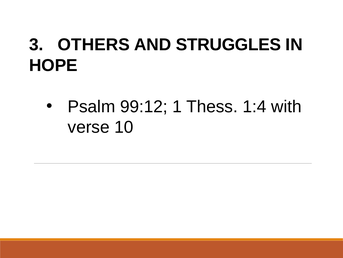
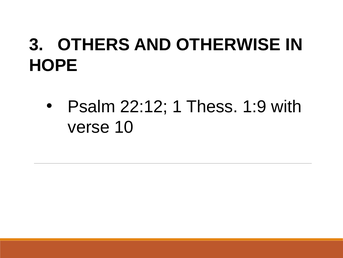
STRUGGLES: STRUGGLES -> OTHERWISE (228, 45)
99:12: 99:12 -> 22:12 (144, 106)
1:4: 1:4 -> 1:9 (255, 106)
